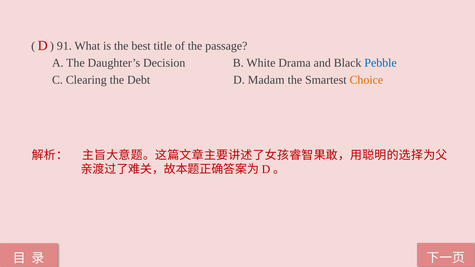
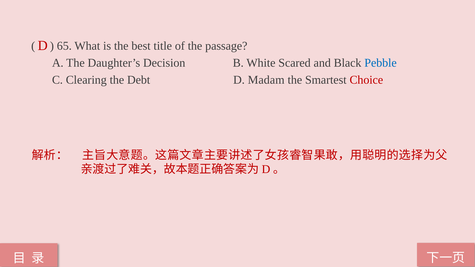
91: 91 -> 65 (64, 46)
Drama: Drama -> Scared (295, 63)
Choice colour: orange -> red (366, 80)
